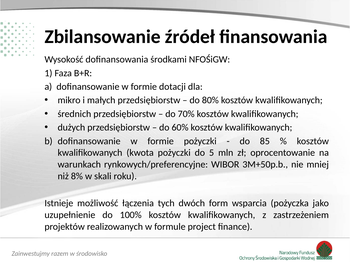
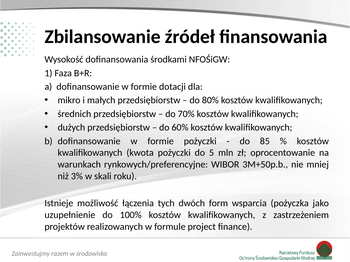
8%: 8% -> 3% (77, 176)
